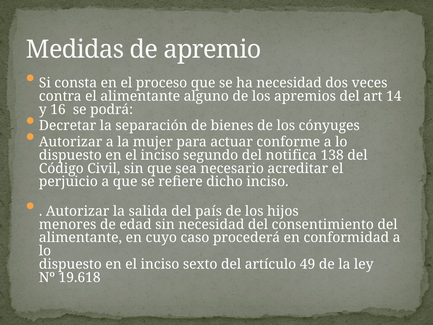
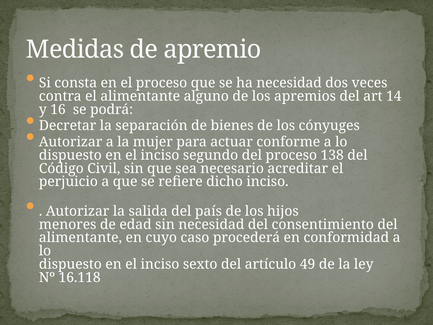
del notifica: notifica -> proceso (291, 155)
19.618: 19.618 -> 16.118 (80, 277)
